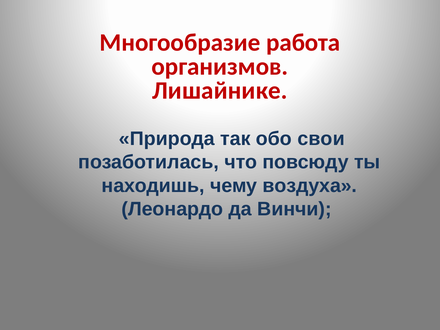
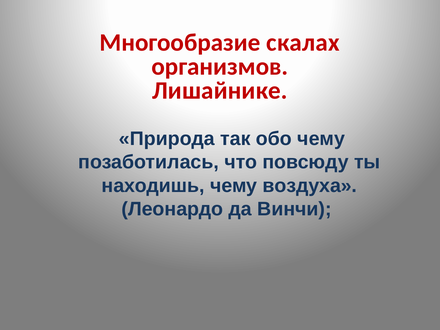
работа: работа -> скалах (303, 42)
обо свои: свои -> чему (321, 139)
